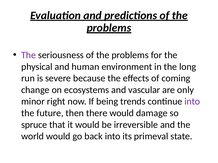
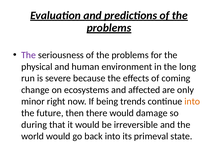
vascular: vascular -> affected (144, 90)
into colour: purple -> orange (192, 102)
spruce: spruce -> during (34, 125)
